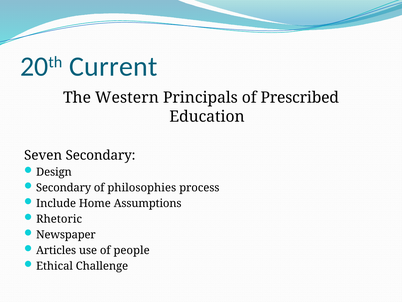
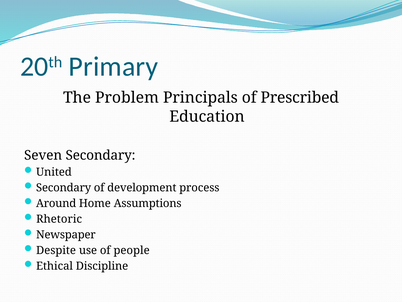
Current: Current -> Primary (113, 66)
Western: Western -> Problem (127, 98)
Design: Design -> United (54, 172)
philosophies: philosophies -> development (142, 187)
Include: Include -> Around (56, 203)
Articles: Articles -> Despite (56, 250)
Challenge: Challenge -> Discipline (102, 266)
